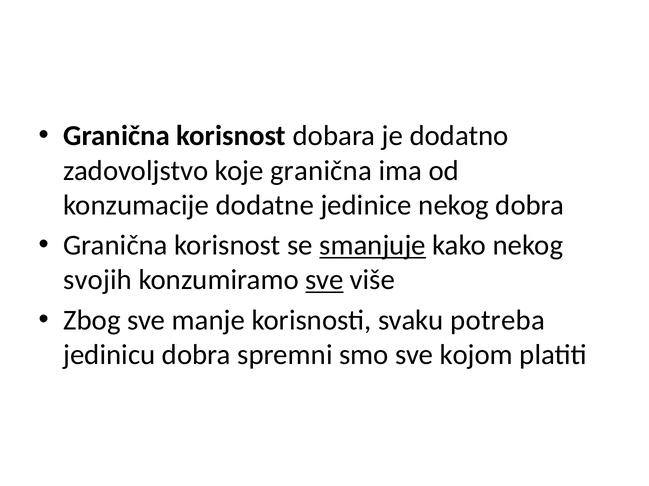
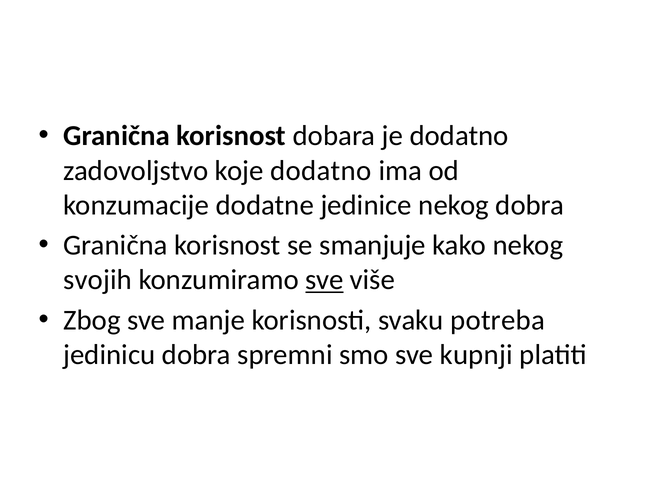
koje granična: granična -> dodatno (321, 171)
smanjuje underline: present -> none (373, 246)
kojom: kojom -> kupnji (476, 355)
